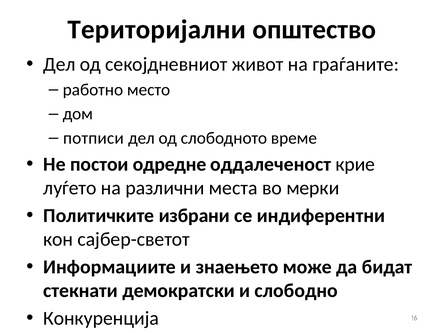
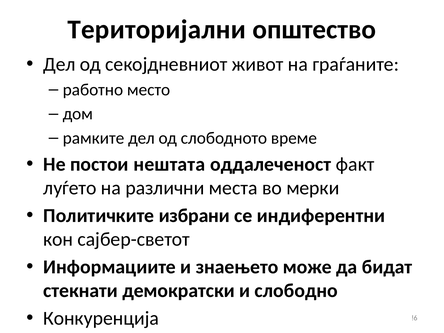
потписи: потписи -> рамките (93, 138)
одредне: одредне -> нештата (169, 164)
крие: крие -> факт (355, 164)
